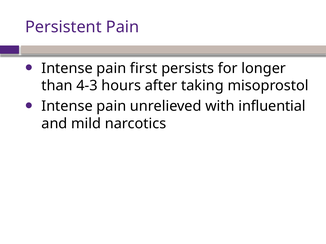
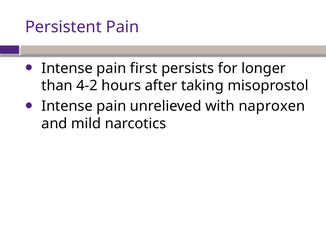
4-3: 4-3 -> 4-2 (87, 86)
influential: influential -> naproxen (272, 106)
